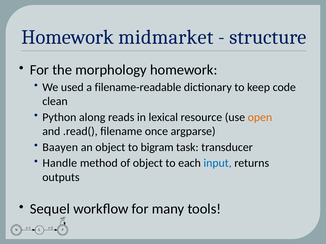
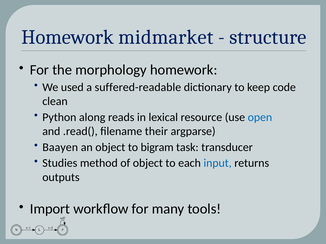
filename-readable: filename-readable -> suffered-readable (138, 87)
open colour: orange -> blue (260, 117)
once: once -> their (156, 132)
Handle: Handle -> Studies (60, 163)
Sequel: Sequel -> Import (50, 209)
